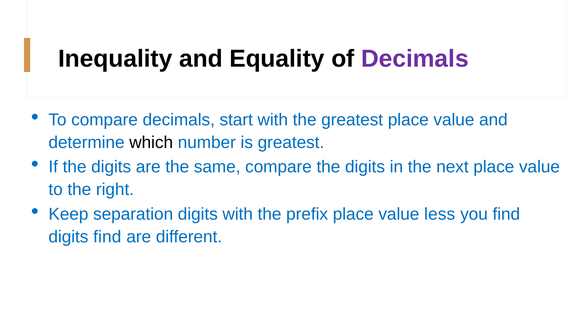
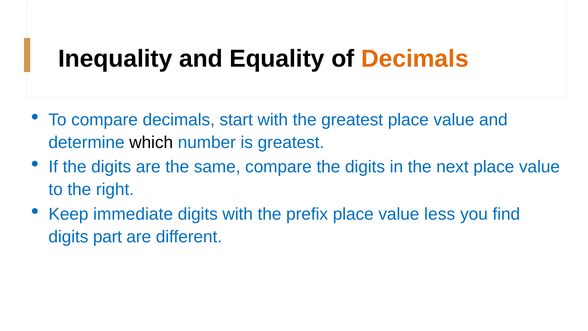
Decimals colour: purple -> orange (415, 59)
separation: separation -> immediate (133, 214)
digits find: find -> part (107, 237)
